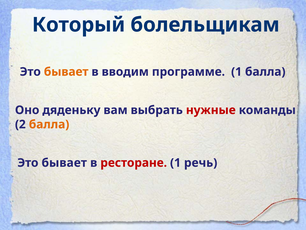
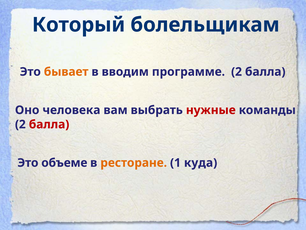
программе 1: 1 -> 2 (237, 72)
дяденьку: дяденьку -> человека (71, 110)
балла colour: orange -> red (49, 124)
бывает: бывает -> объеме (64, 162)
ресторане colour: red -> orange (134, 162)
речь: речь -> куда (201, 162)
